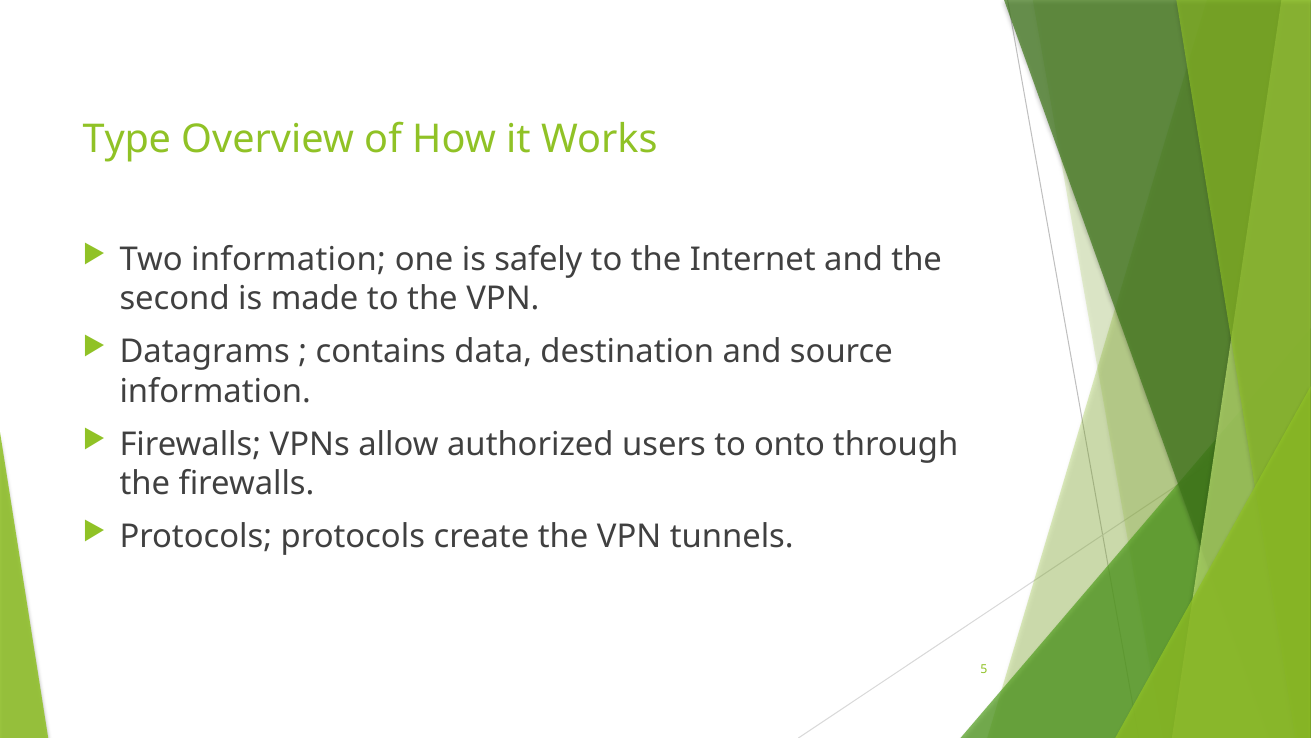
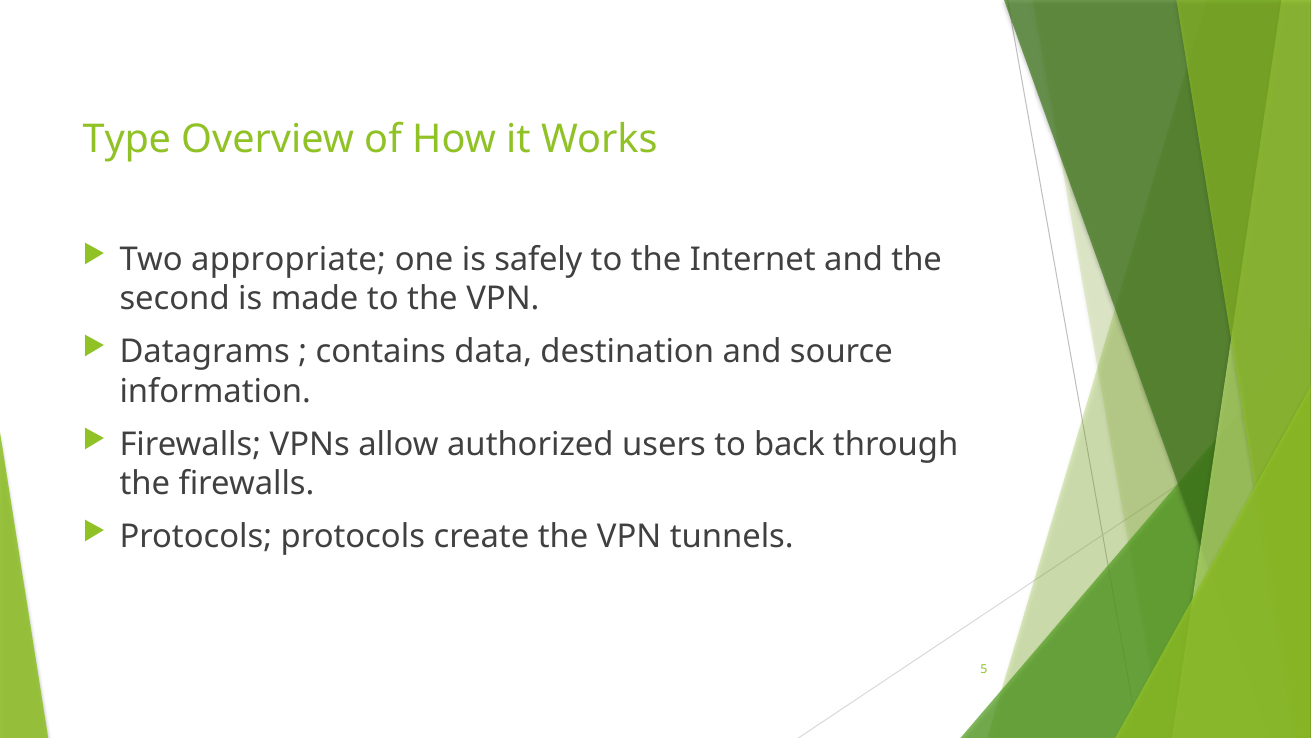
Two information: information -> appropriate (289, 259)
onto: onto -> back (790, 444)
